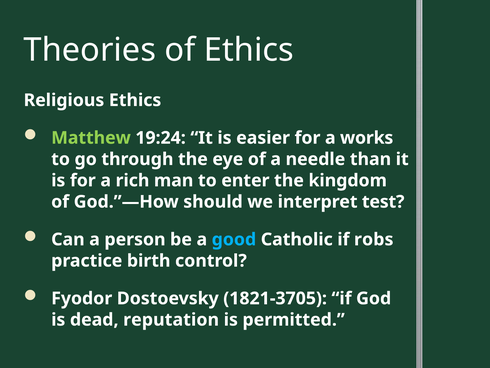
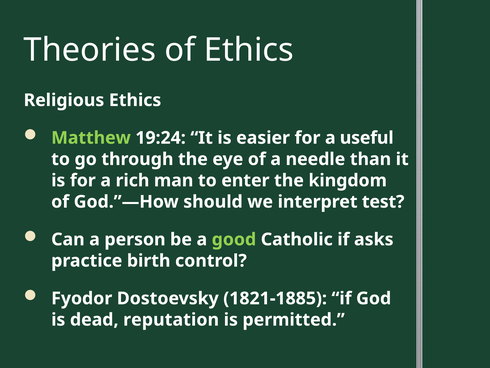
works: works -> useful (367, 138)
good colour: light blue -> light green (234, 239)
robs: robs -> asks (374, 239)
1821-3705: 1821-3705 -> 1821-1885 (275, 298)
